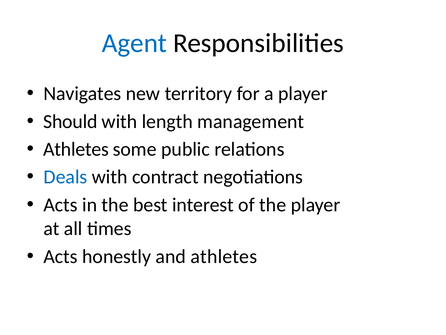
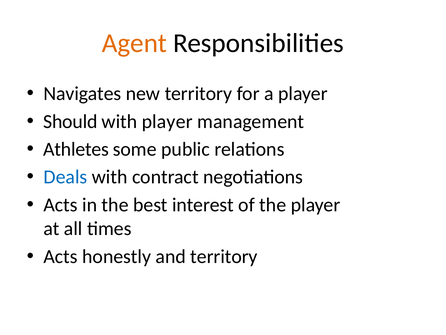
Agent colour: blue -> orange (134, 43)
with length: length -> player (167, 121)
and athletes: athletes -> territory (224, 256)
